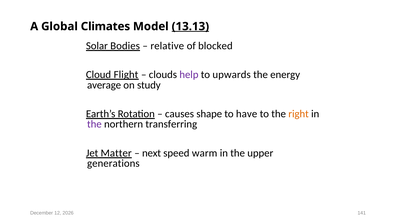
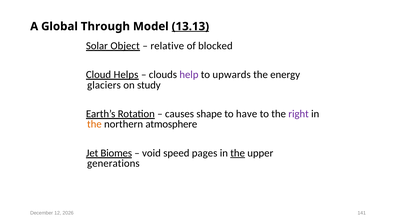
Climates: Climates -> Through (105, 26)
Bodies: Bodies -> Object (125, 46)
Flight: Flight -> Helps (126, 75)
average: average -> glaciers (104, 85)
right colour: orange -> purple (299, 114)
the colour: purple -> orange (94, 124)
transferring: transferring -> atmosphere (171, 124)
Matter: Matter -> Biomes (116, 153)
next: next -> void (151, 153)
warm: warm -> pages (205, 153)
the underline: none -> present (238, 153)
